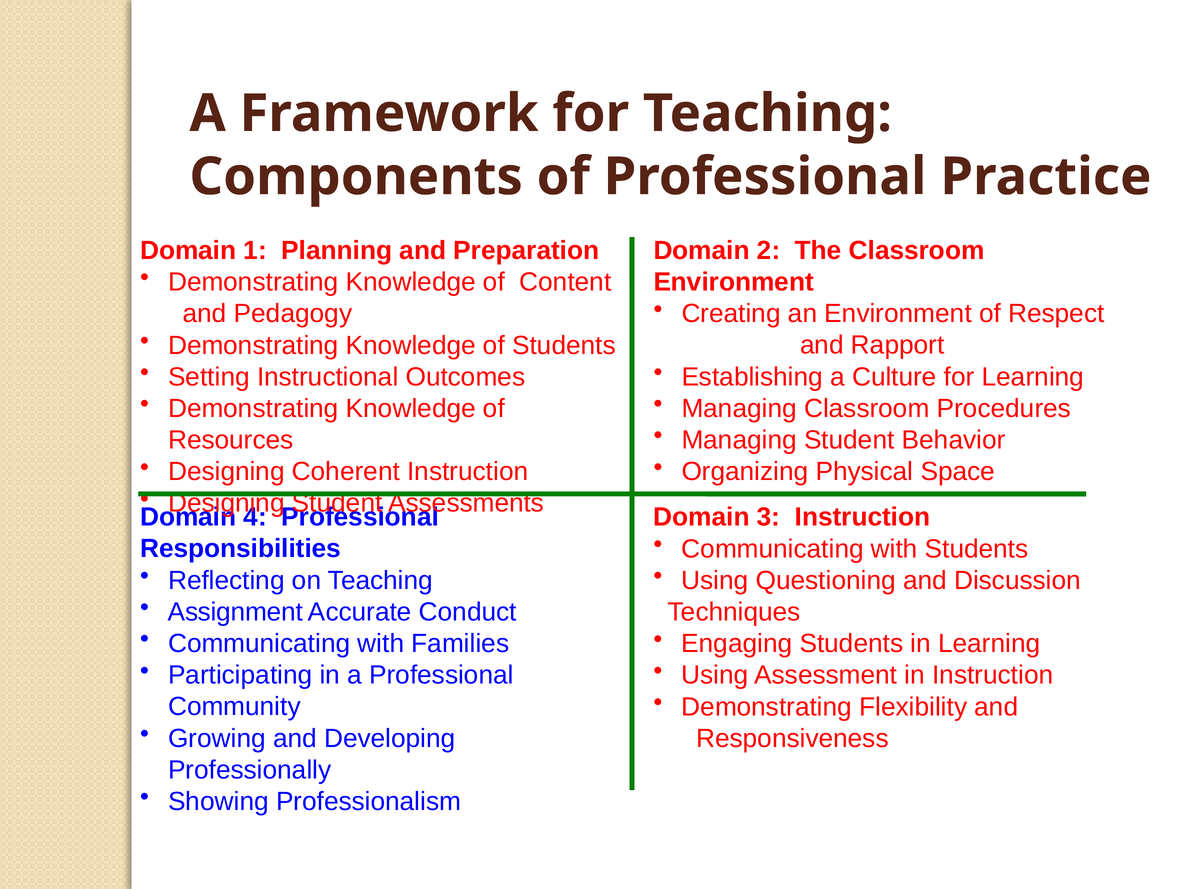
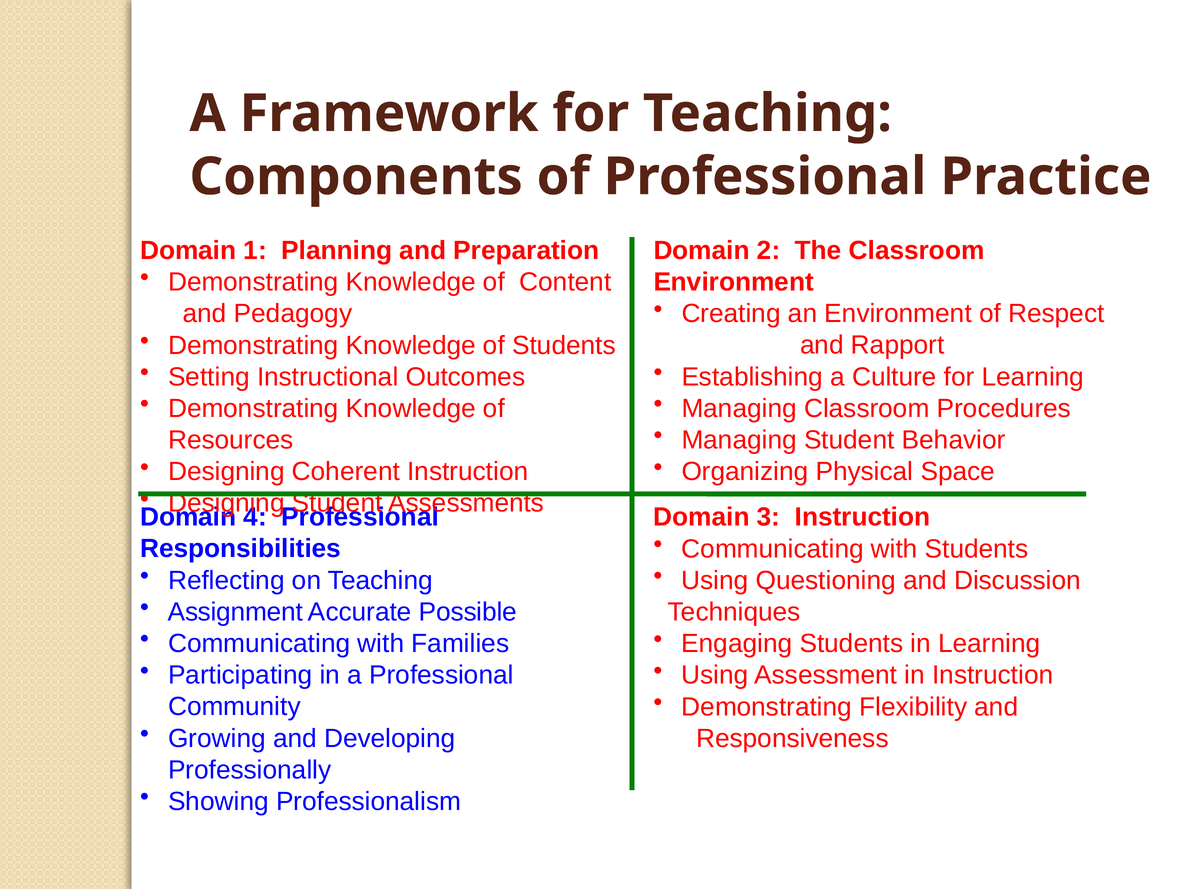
Conduct: Conduct -> Possible (468, 612)
